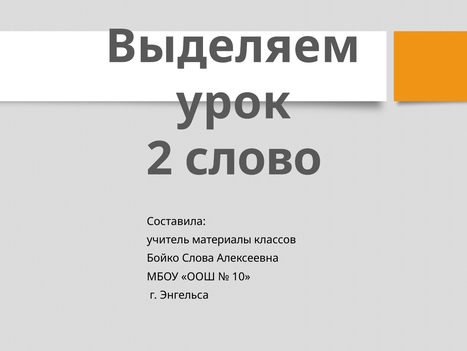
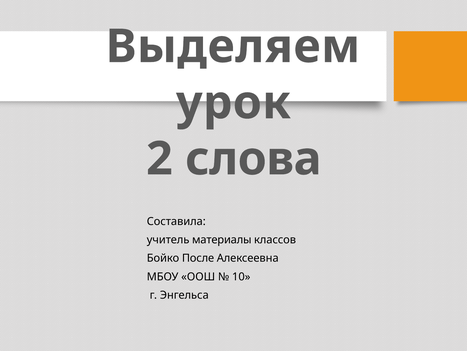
слово: слово -> слова (253, 159)
Слова: Слова -> После (198, 258)
